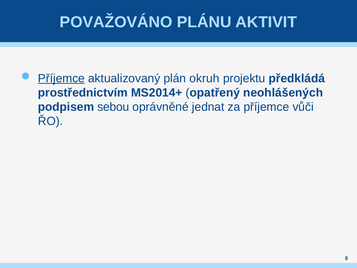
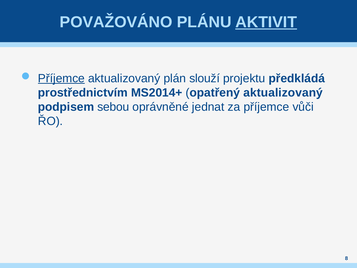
AKTIVIT underline: none -> present (266, 22)
okruh: okruh -> slouží (205, 78)
opatřený neohlášených: neohlášených -> aktualizovaný (283, 93)
